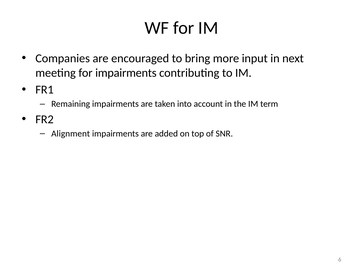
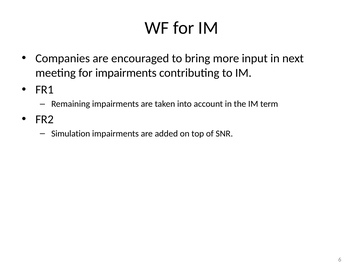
Alignment: Alignment -> Simulation (71, 134)
